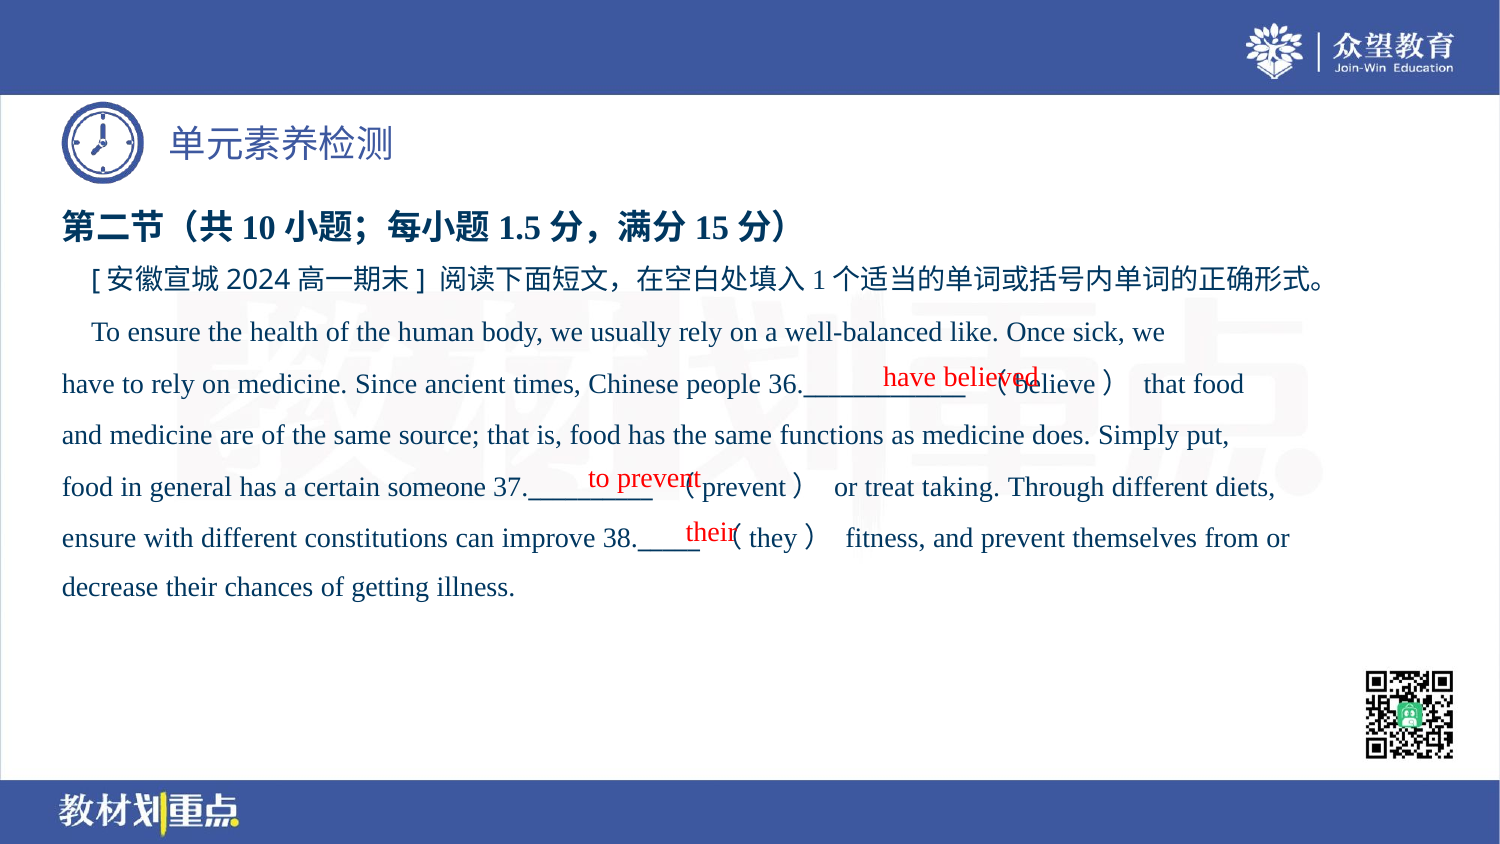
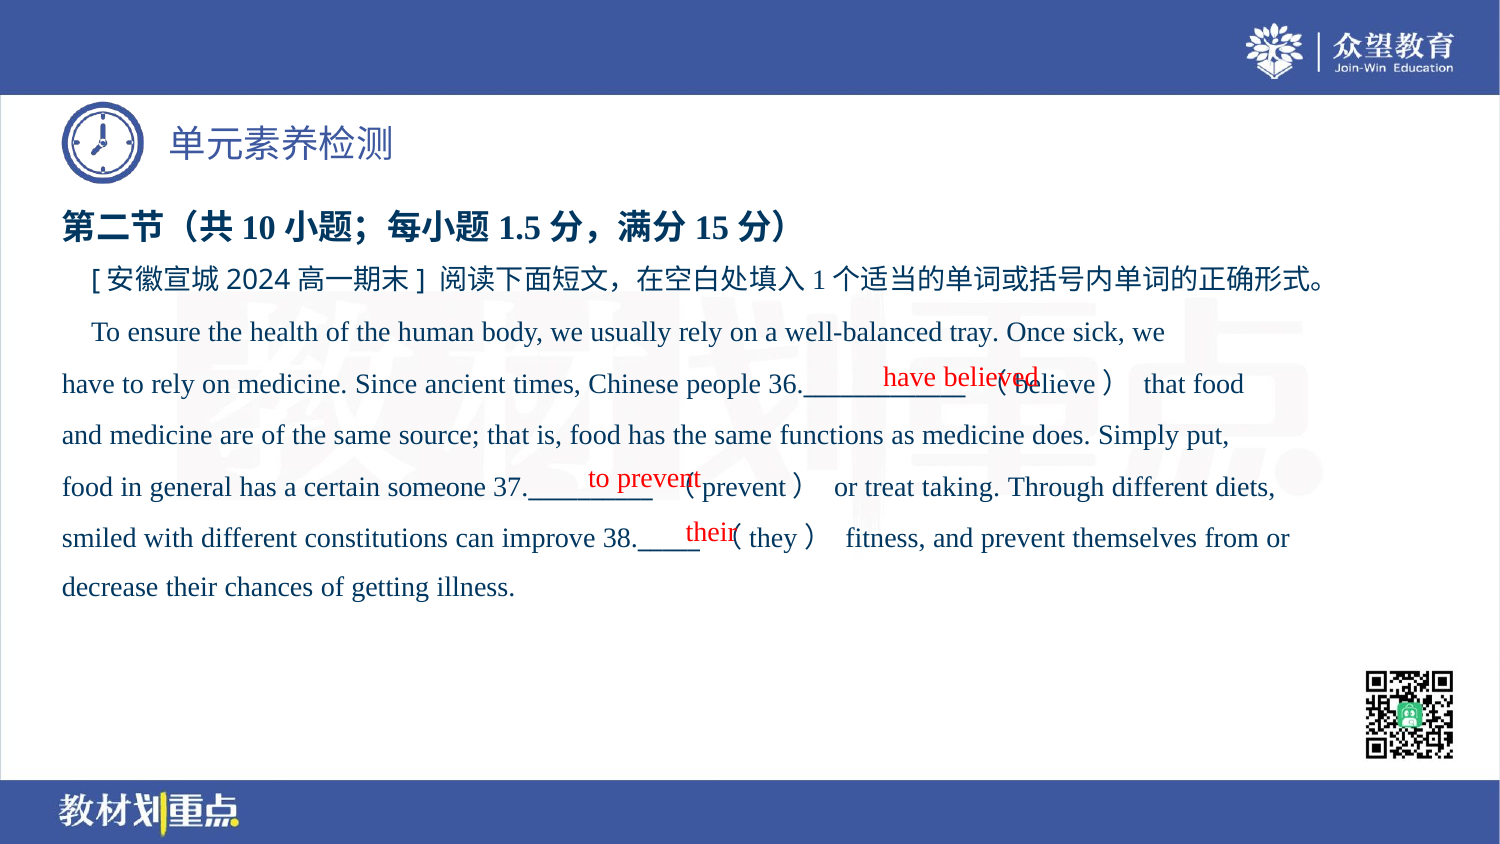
like: like -> tray (974, 332)
ensure: ensure -> smiled (99, 538)
